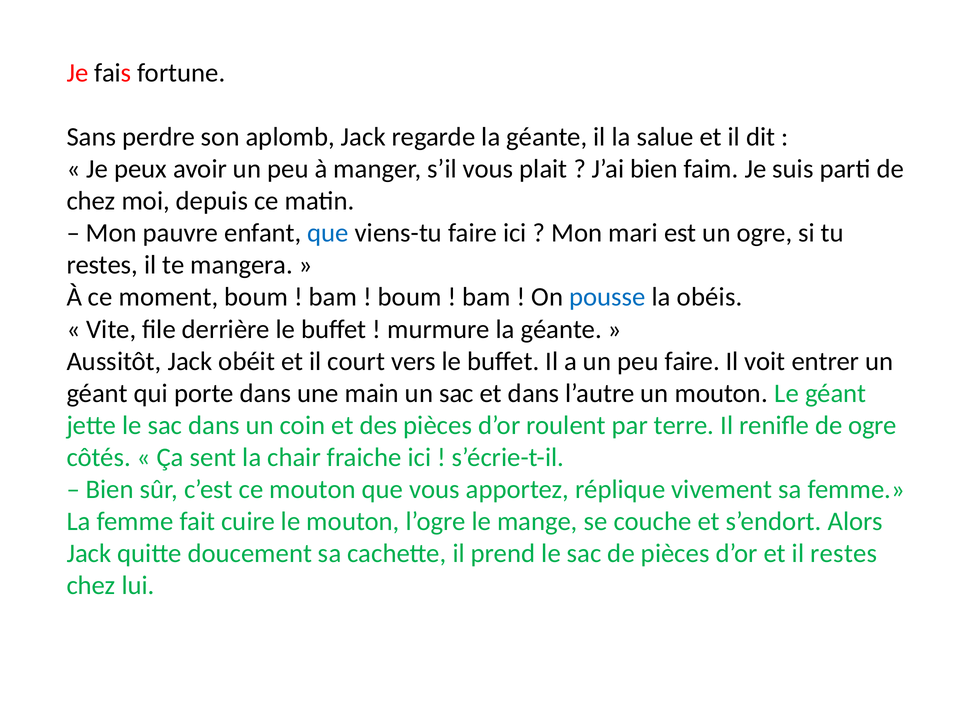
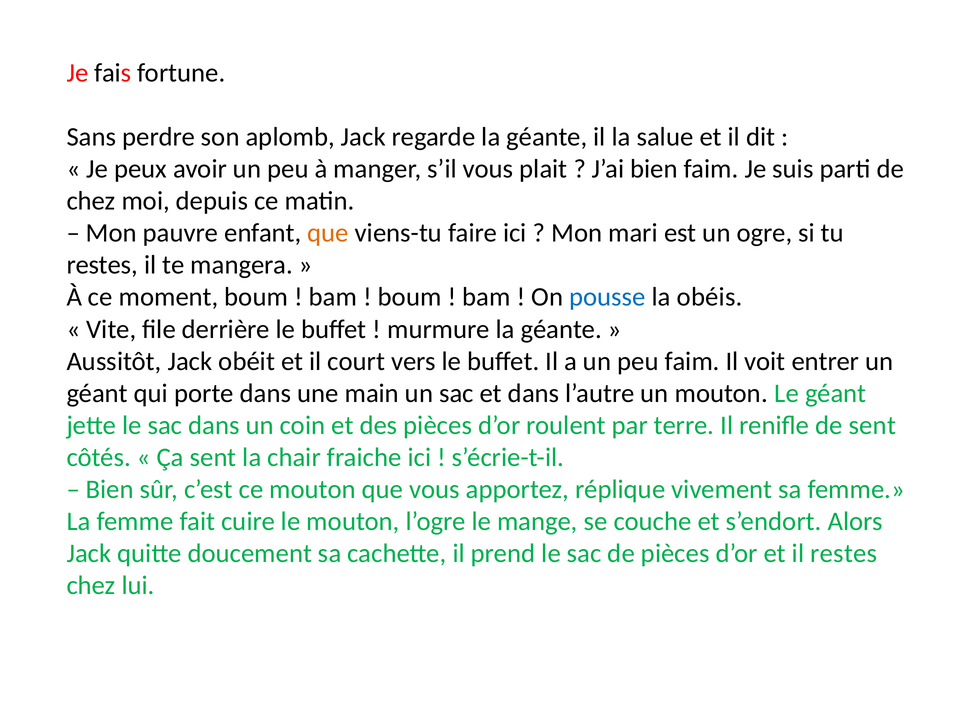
que colour: blue -> orange (328, 233)
peu faire: faire -> faim (692, 362)
de ogre: ogre -> sent (872, 426)
